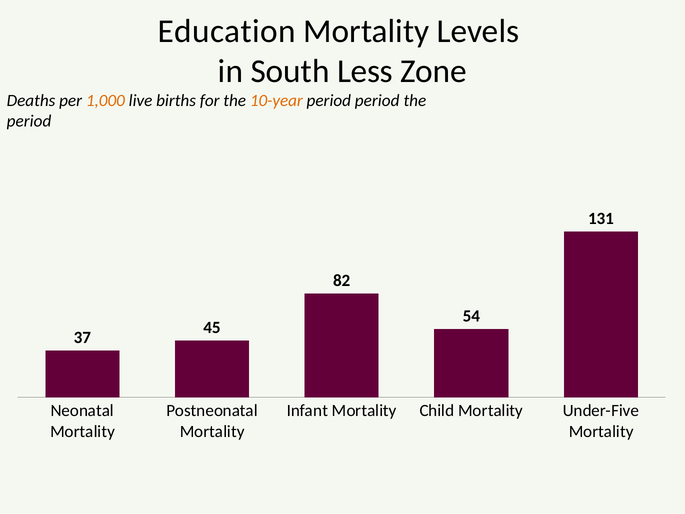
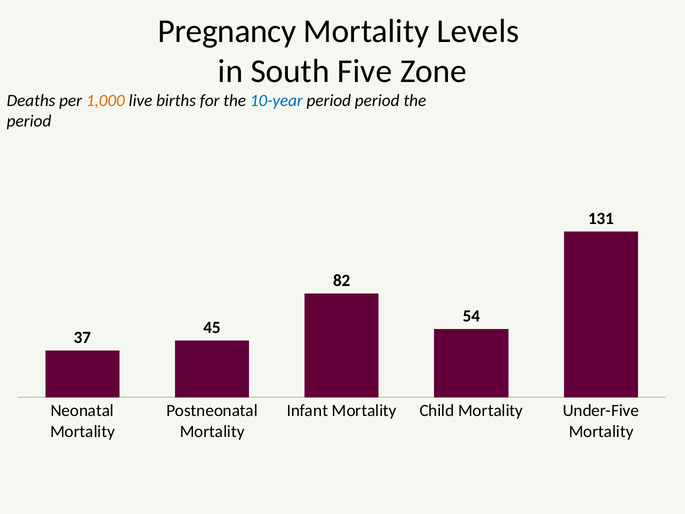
Education: Education -> Pregnancy (227, 31)
Less: Less -> Five (365, 71)
10-year colour: orange -> blue (276, 100)
